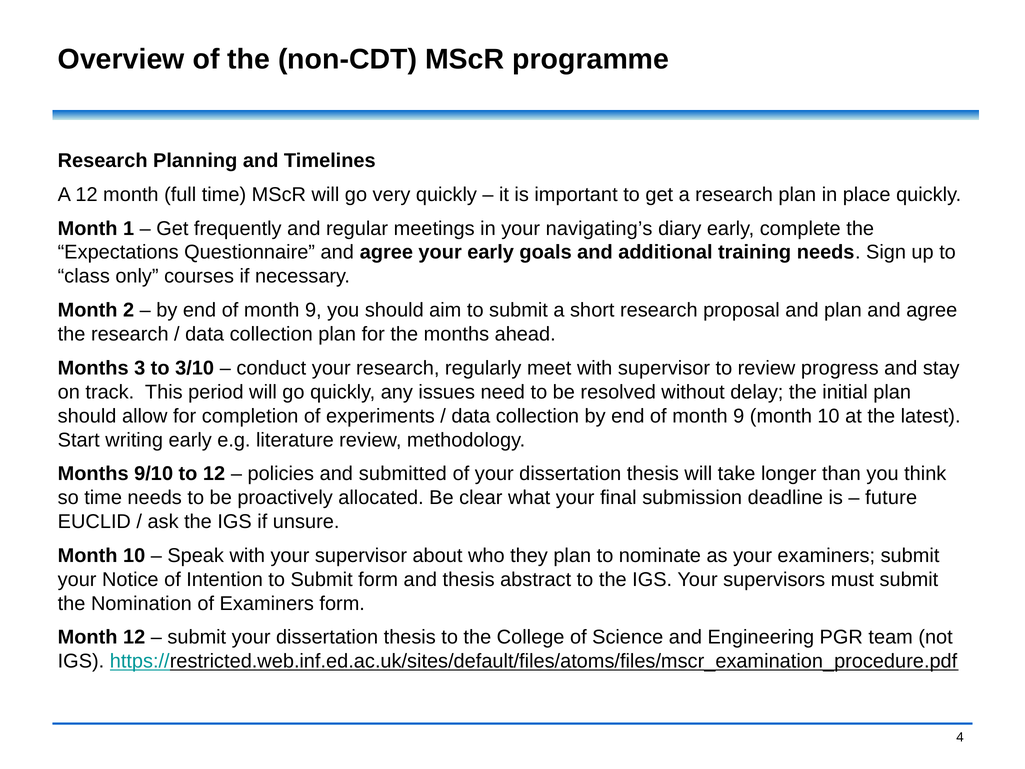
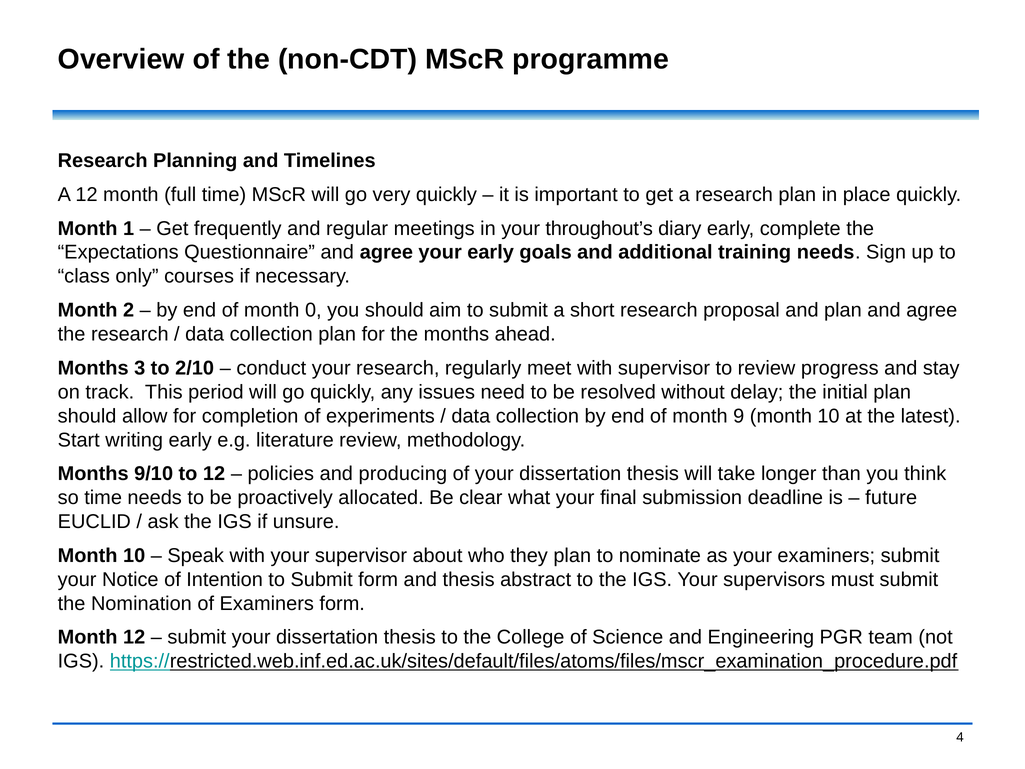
navigating’s: navigating’s -> throughout’s (599, 228)
9: 9 -> 0 (313, 310)
3/10: 3/10 -> 2/10 (195, 368)
submitted: submitted -> producing (403, 474)
